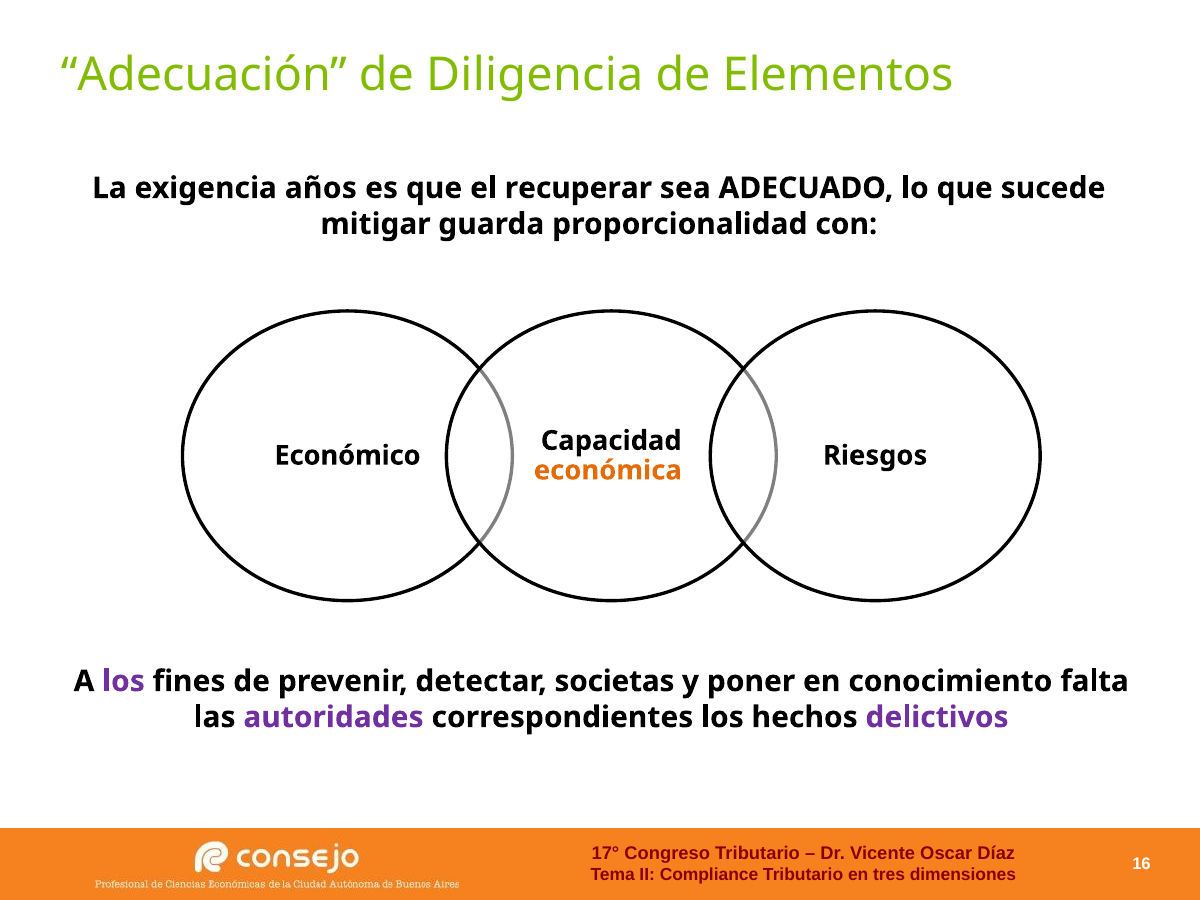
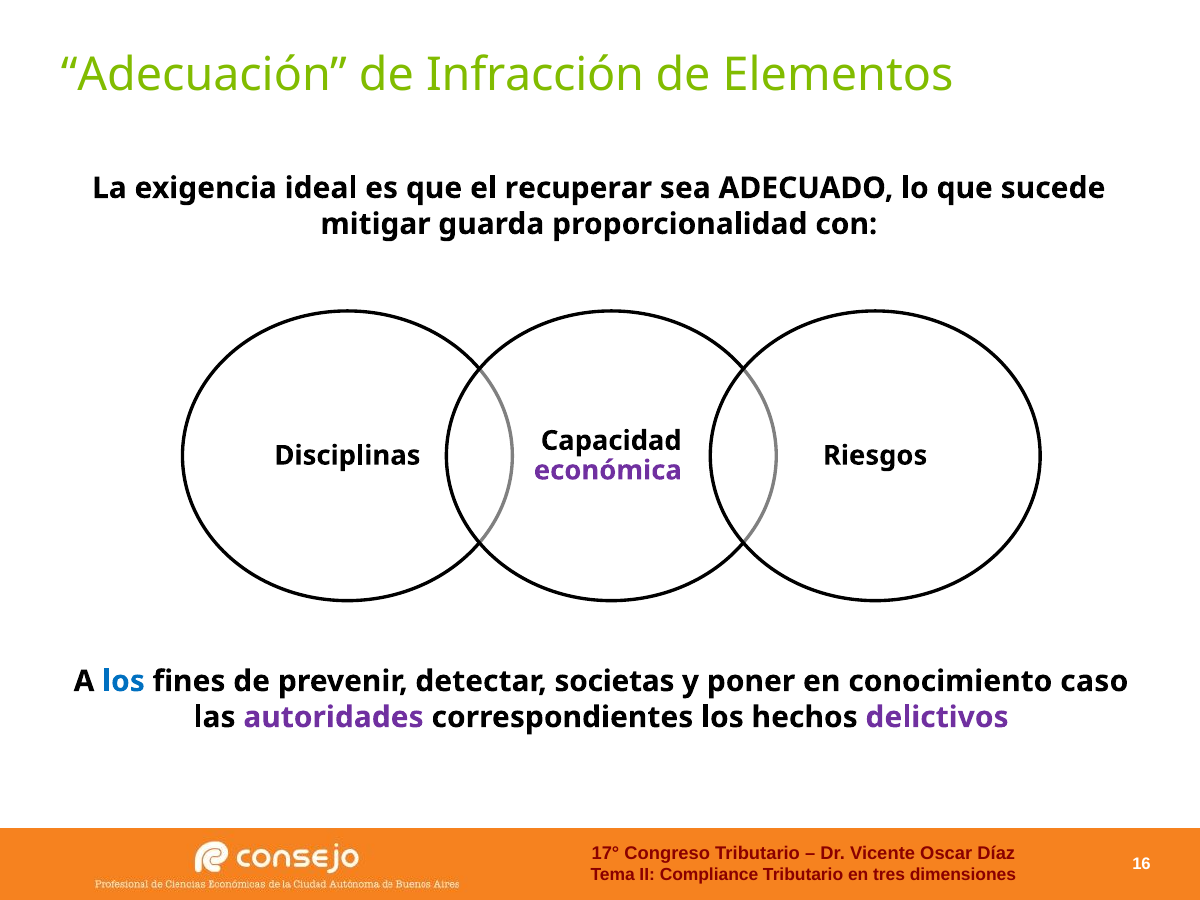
Diligencia: Diligencia -> Infracción (535, 75)
años: años -> ideal (321, 188)
Económico: Económico -> Disciplinas (347, 456)
económica colour: orange -> purple (608, 470)
los colour: purple -> blue (123, 681)
falta: falta -> caso (1094, 681)
